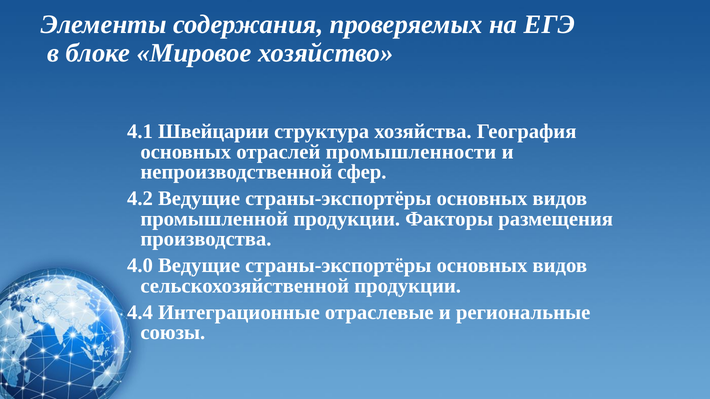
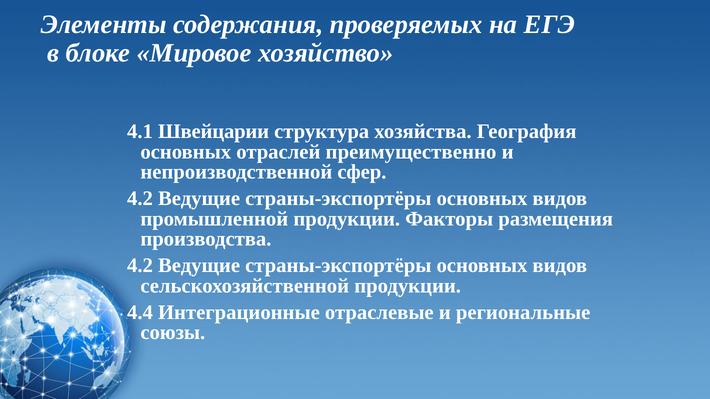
промышленности: промышленности -> преимущественно (411, 152)
4.0: 4.0 -> 4.2 (140, 266)
